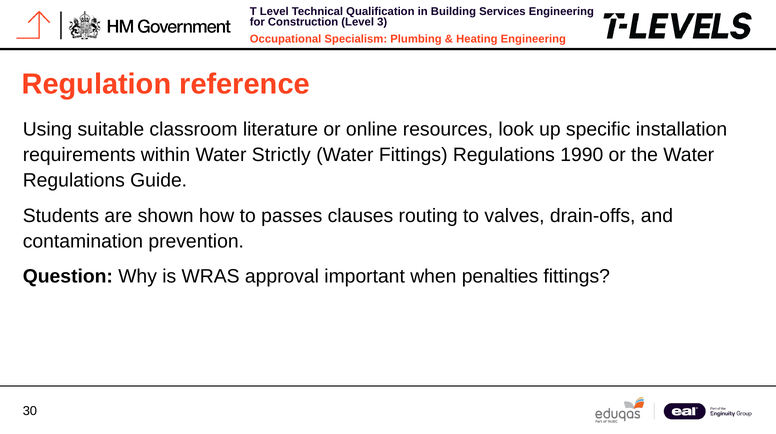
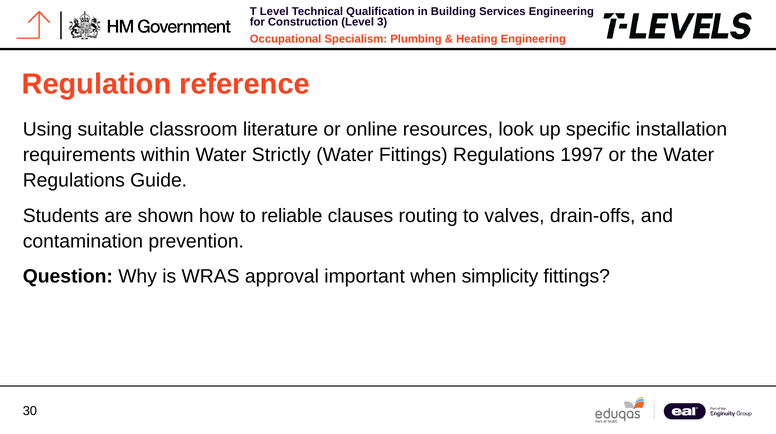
1990: 1990 -> 1997 (582, 155)
passes: passes -> reliable (292, 216)
penalties: penalties -> simplicity (500, 276)
